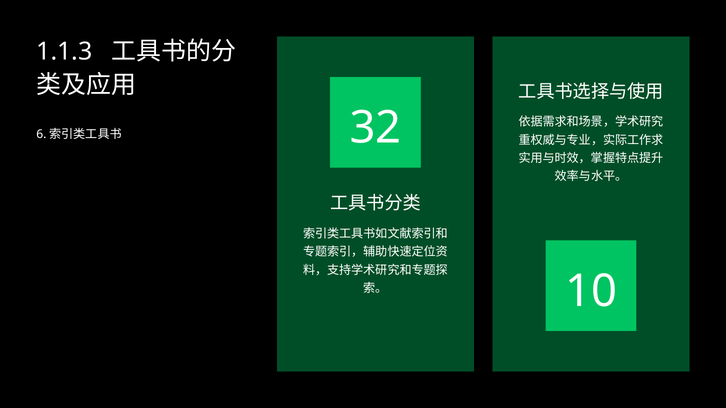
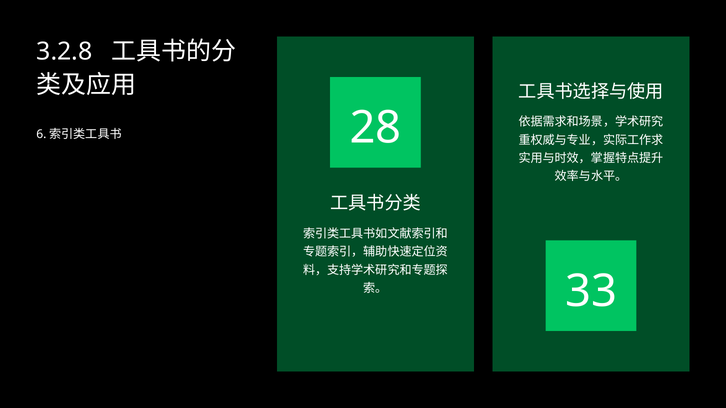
1.1.3: 1.1.3 -> 3.2.8 (64, 52)
32: 32 -> 28 (375, 128)
10: 10 -> 33 (591, 291)
